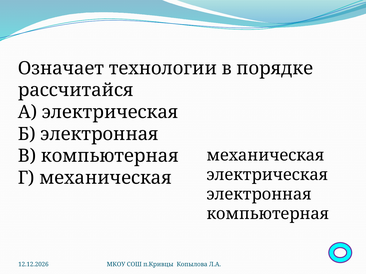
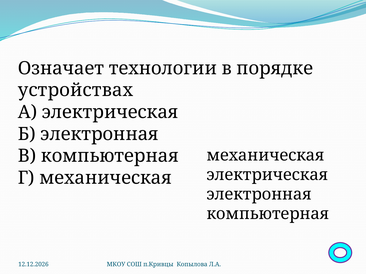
рассчитайся: рассчитайся -> устройствах (76, 90)
